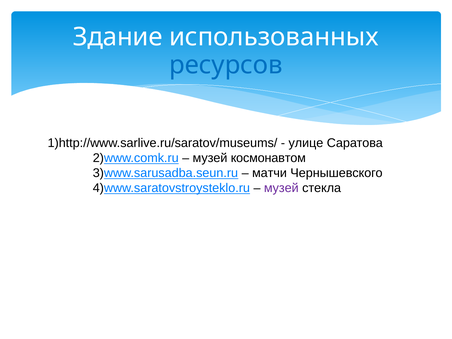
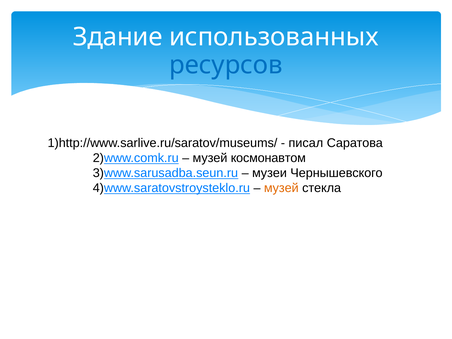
улице: улице -> писал (306, 143)
матчи: матчи -> музеи (270, 173)
музей colour: purple -> orange (281, 188)
